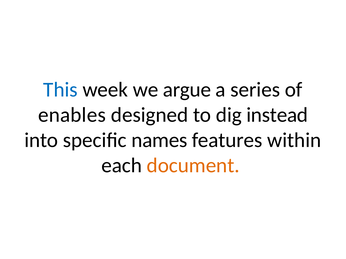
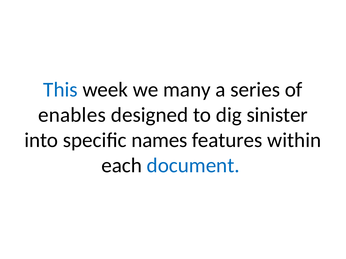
argue: argue -> many (187, 90)
instead: instead -> sinister (277, 115)
document colour: orange -> blue (193, 166)
